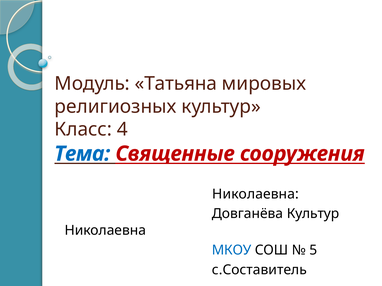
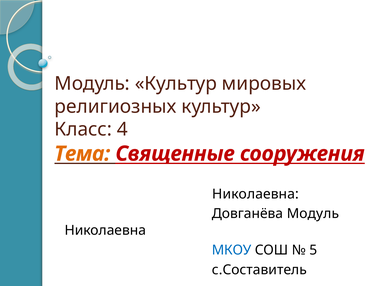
Модуль Татьяна: Татьяна -> Культур (176, 84)
Тема colour: blue -> orange (82, 154)
Довганёва Культур: Культур -> Модуль (313, 214)
